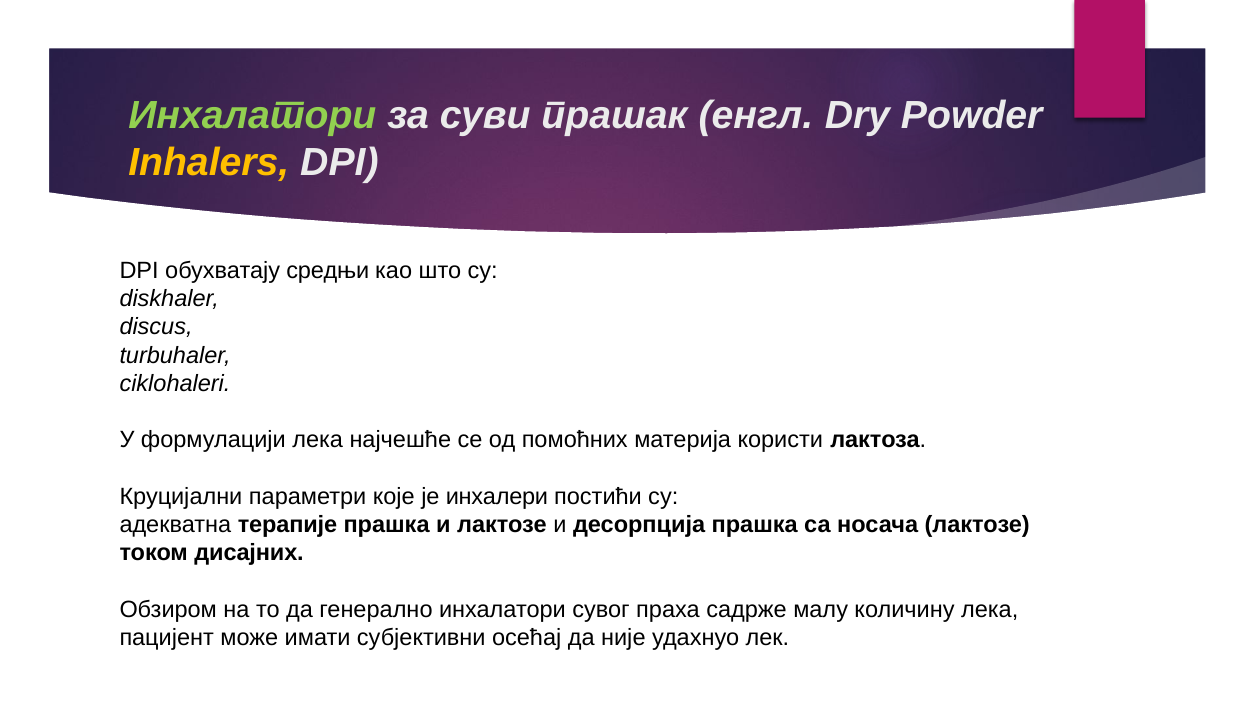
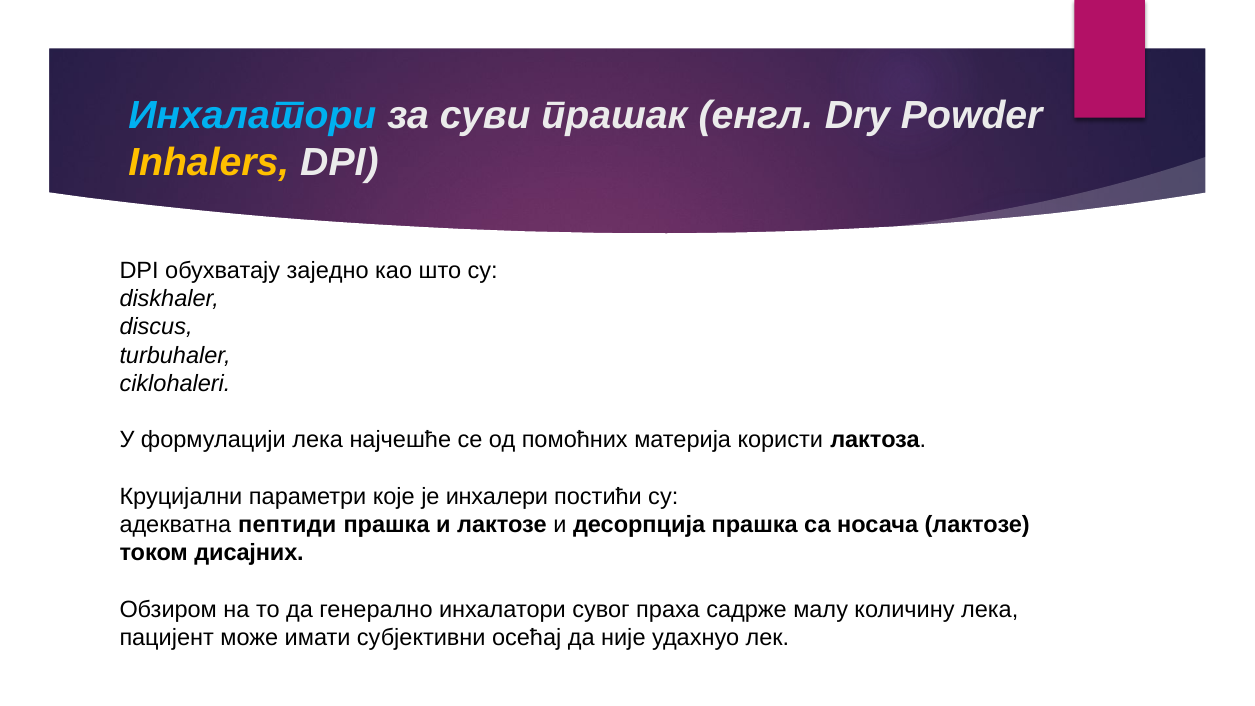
Инхалатори colour: light green -> light blue (252, 116)
средњи: средњи -> заједно (328, 271)
терапије: терапије -> пептиди (287, 525)
